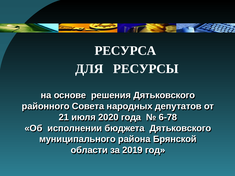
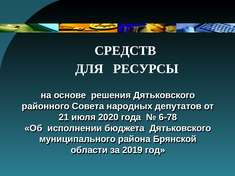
РЕСУРСА: РЕСУРСА -> СРЕДСТВ (125, 51)
